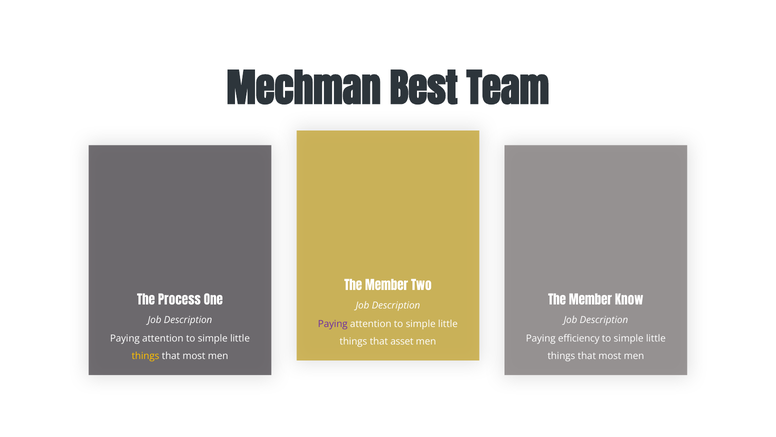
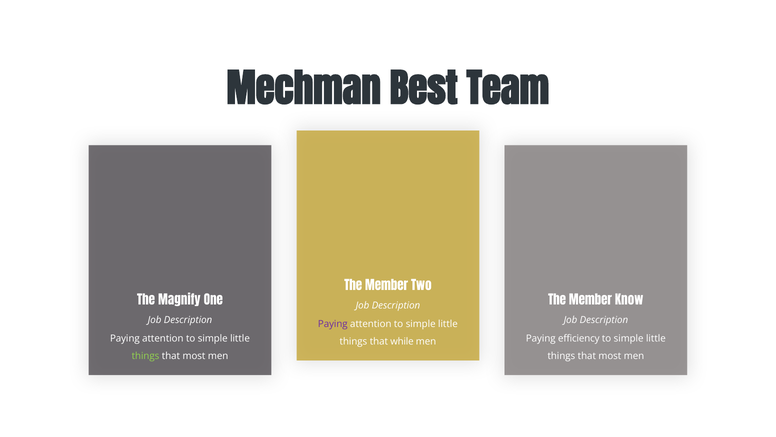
Process: Process -> Magnify (179, 300)
asset: asset -> while (402, 341)
things colour: yellow -> light green (145, 356)
